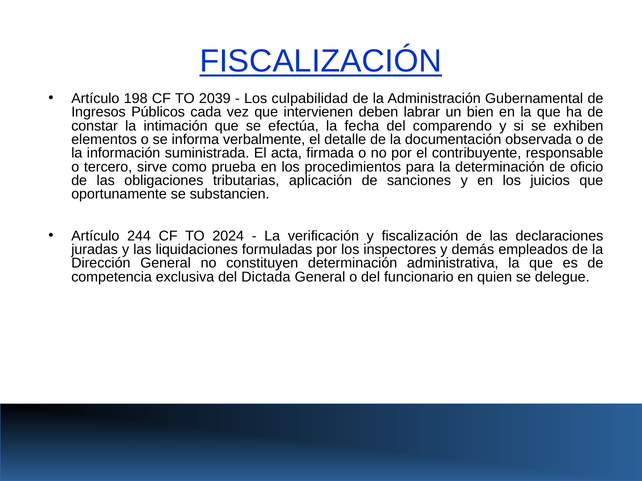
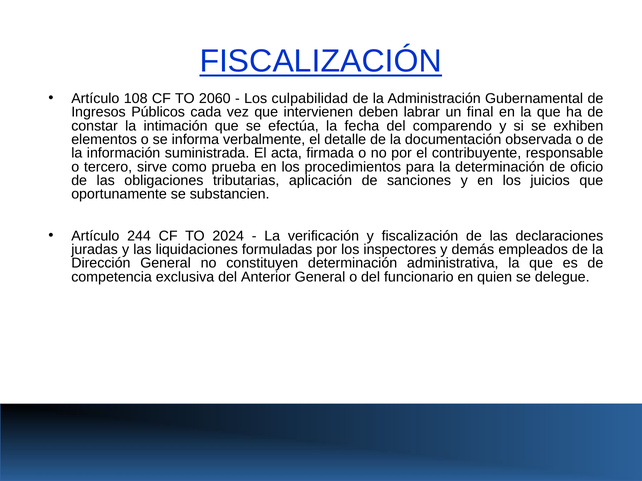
198: 198 -> 108 (136, 99)
2039: 2039 -> 2060 (215, 99)
bien: bien -> final (480, 112)
Dictada: Dictada -> Anterior (266, 277)
